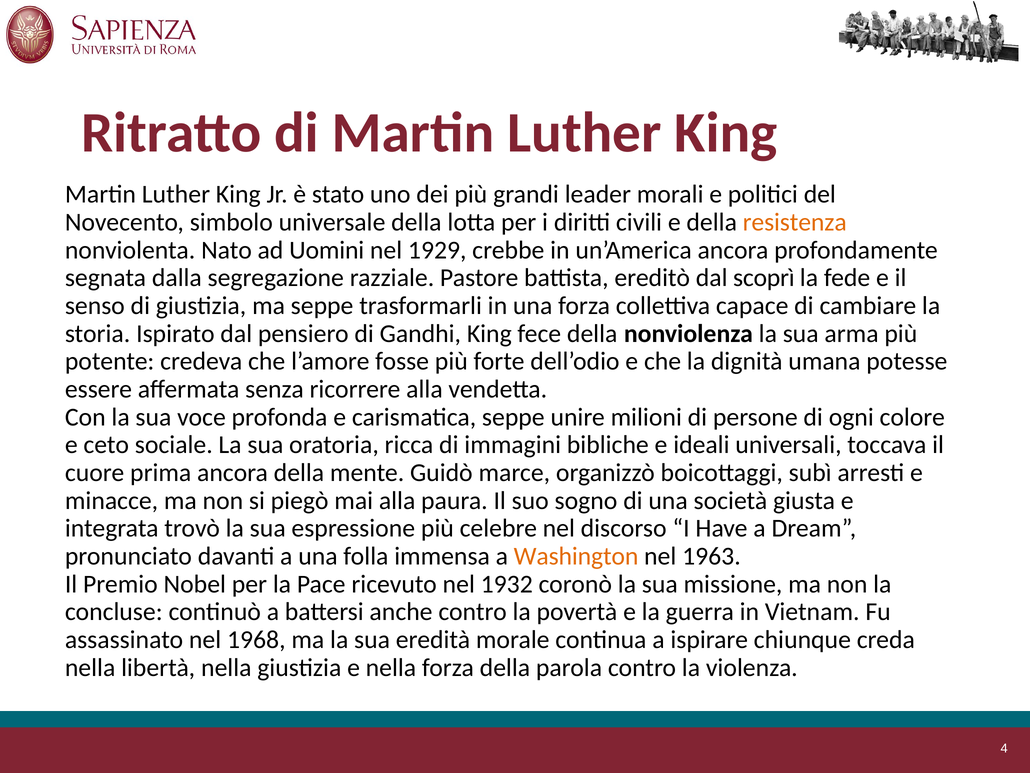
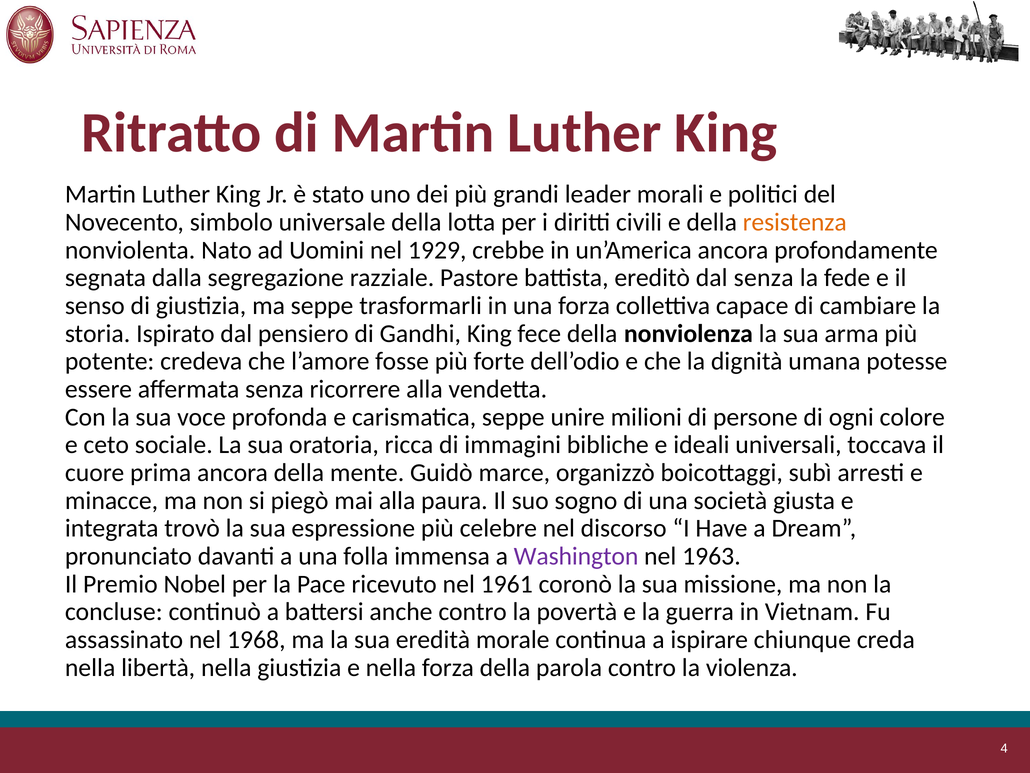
dal scoprì: scoprì -> senza (764, 278)
Washington colour: orange -> purple (576, 556)
1932: 1932 -> 1961 (507, 584)
